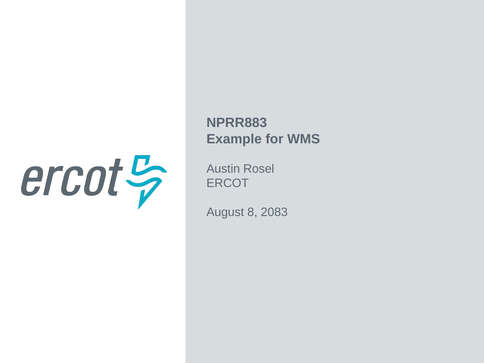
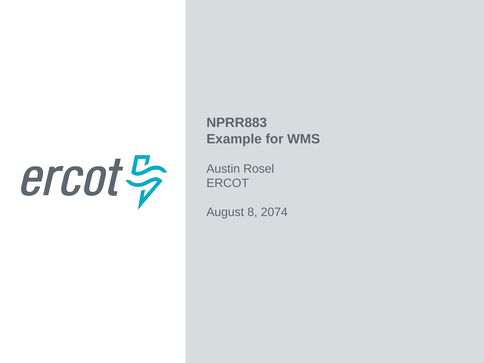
2083: 2083 -> 2074 (274, 212)
